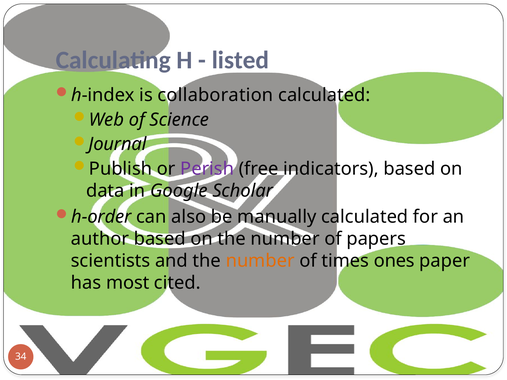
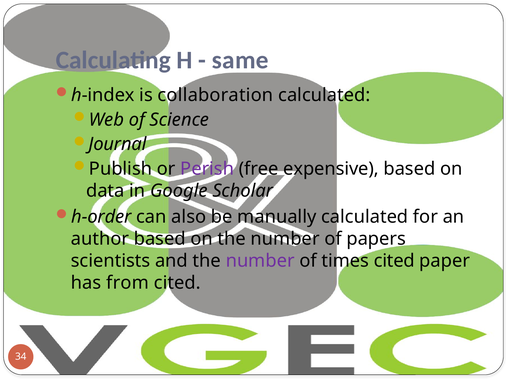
listed: listed -> same (240, 60)
indicators: indicators -> expensive (331, 169)
number colour: orange -> purple (260, 261)
times ones: ones -> cited (394, 261)
most: most -> from (128, 283)
